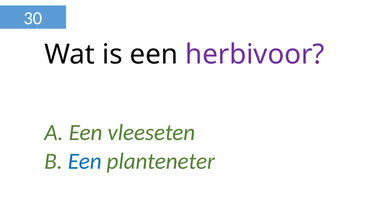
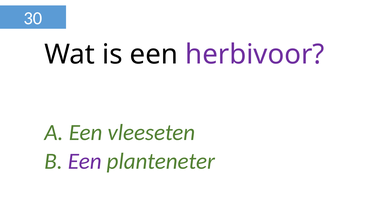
Een colour: blue -> purple (85, 161)
